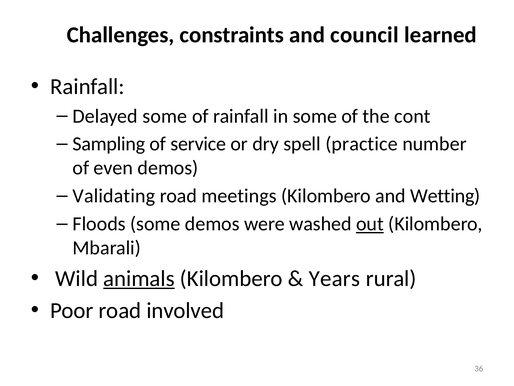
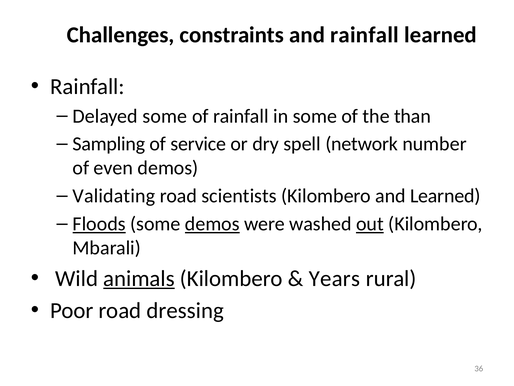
and council: council -> rainfall (365, 35)
cont: cont -> than (413, 116)
practice: practice -> network (362, 144)
meetings: meetings -> scientists (239, 196)
and Wetting: Wetting -> Learned (445, 196)
Floods underline: none -> present (99, 224)
demos underline: none -> present (212, 224)
involved: involved -> dressing (185, 310)
